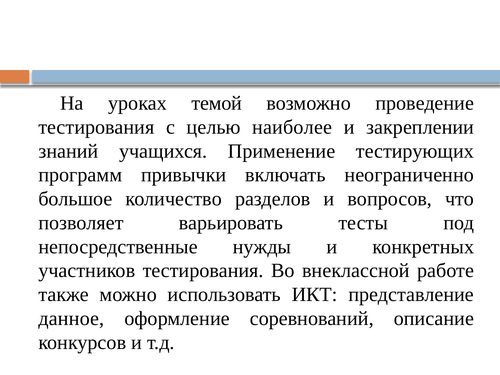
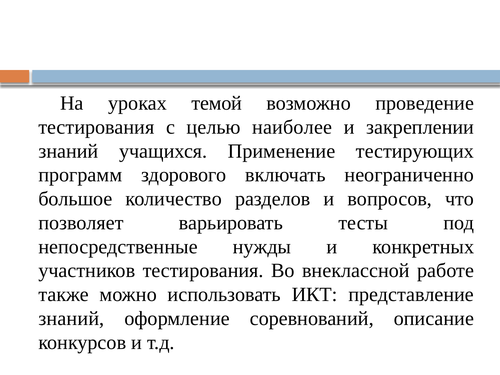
привычки: привычки -> здорового (184, 175)
данное: данное -> знаний (71, 318)
